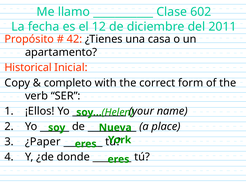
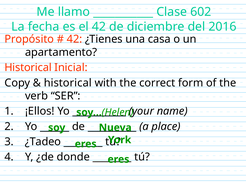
el 12: 12 -> 42 (99, 27)
2011: 2011 -> 2016 (223, 27)
completo: completo -> historical (68, 83)
¿Paper: ¿Paper -> ¿Tadeo (43, 142)
